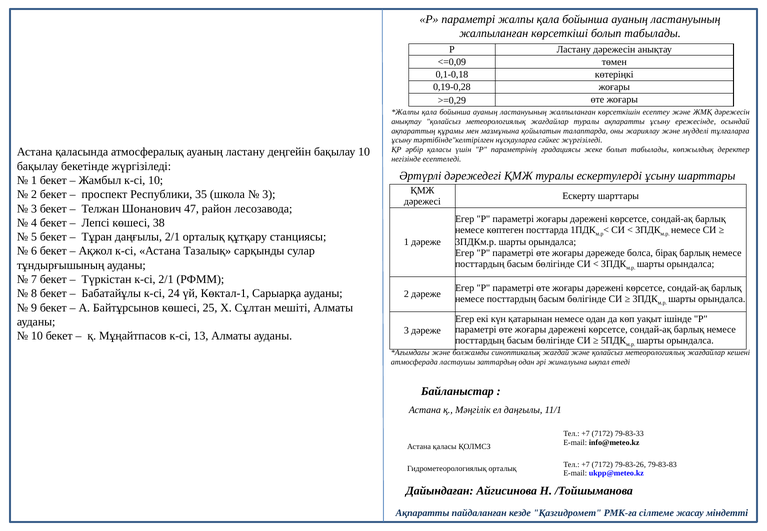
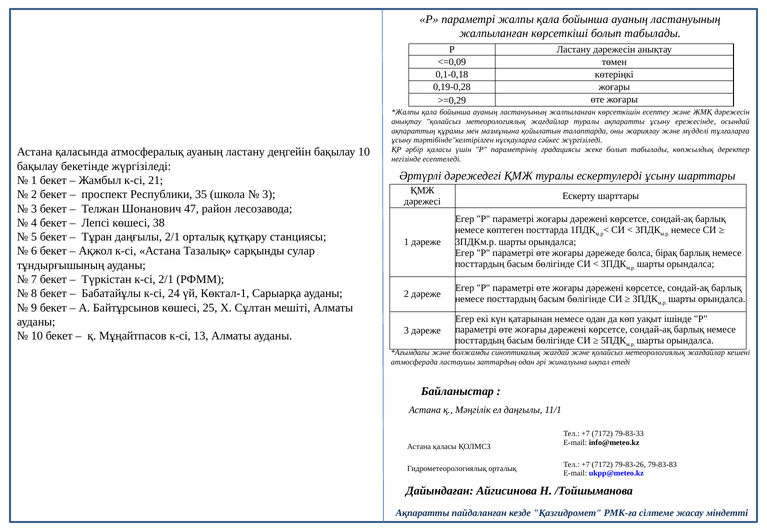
к-сі 10: 10 -> 21 (156, 180)
